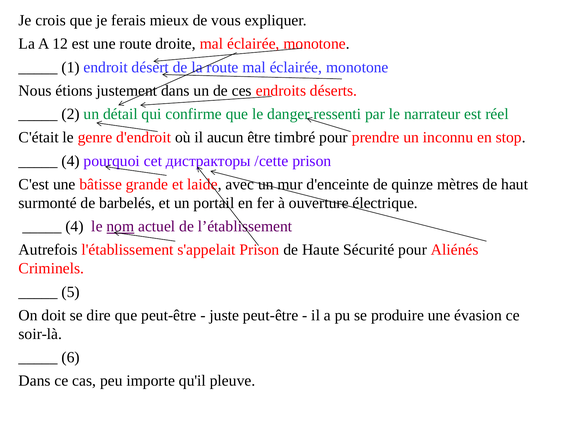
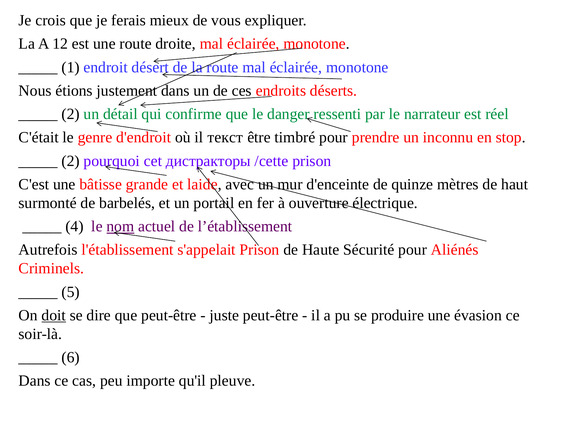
aucun: aucun -> текст (225, 137)
4: 4 -> 2 (71, 161)
doit underline: none -> present (54, 315)
